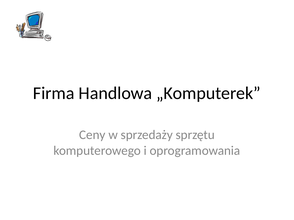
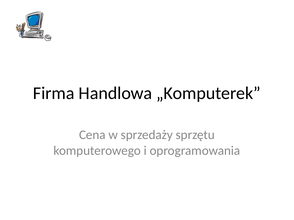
Ceny: Ceny -> Cena (92, 135)
